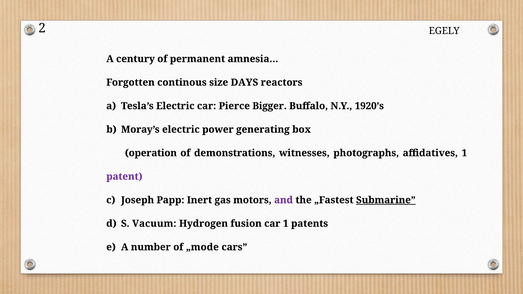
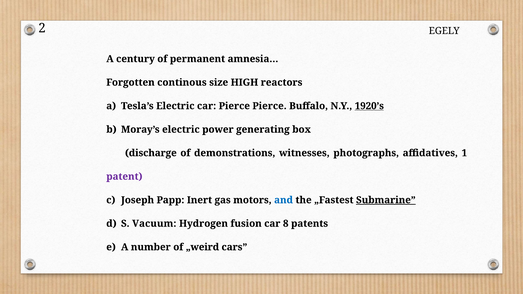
DAYS: DAYS -> HIGH (244, 82)
Pierce Bigger: Bigger -> Pierce (270, 106)
1920’s underline: none -> present (369, 106)
operation: operation -> discharge (151, 153)
and colour: purple -> blue (284, 200)
car 1: 1 -> 8 (286, 224)
„mode: „mode -> „weird (202, 247)
